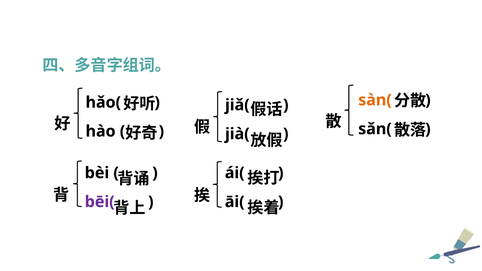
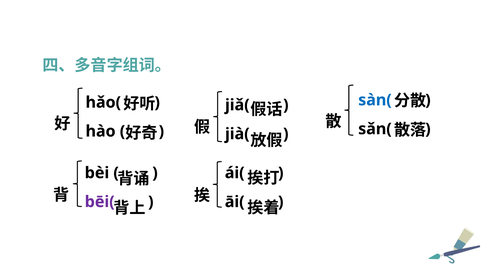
sàn( colour: orange -> blue (375, 100)
